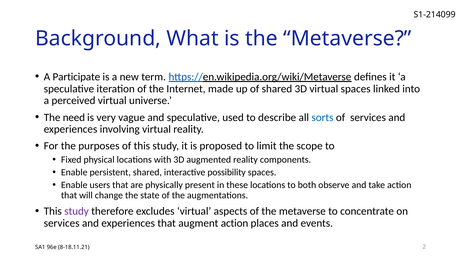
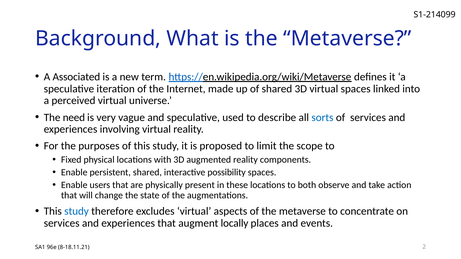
Participate: Participate -> Associated (76, 77)
study colour: purple -> blue (77, 212)
augment action: action -> locally (235, 223)
